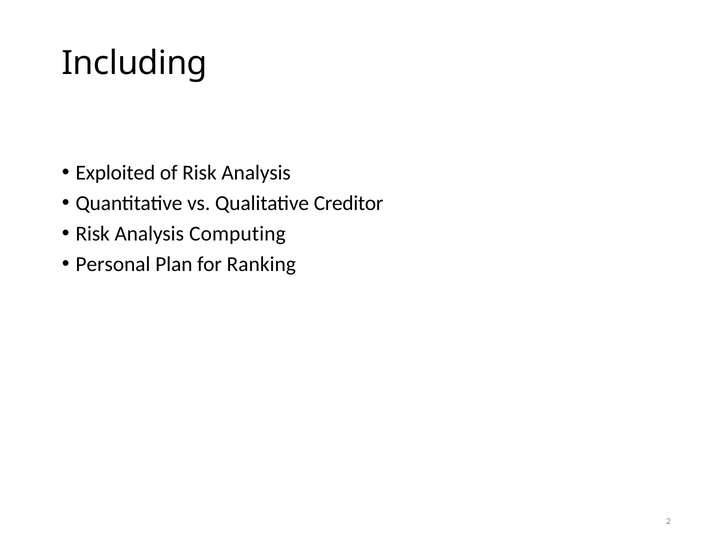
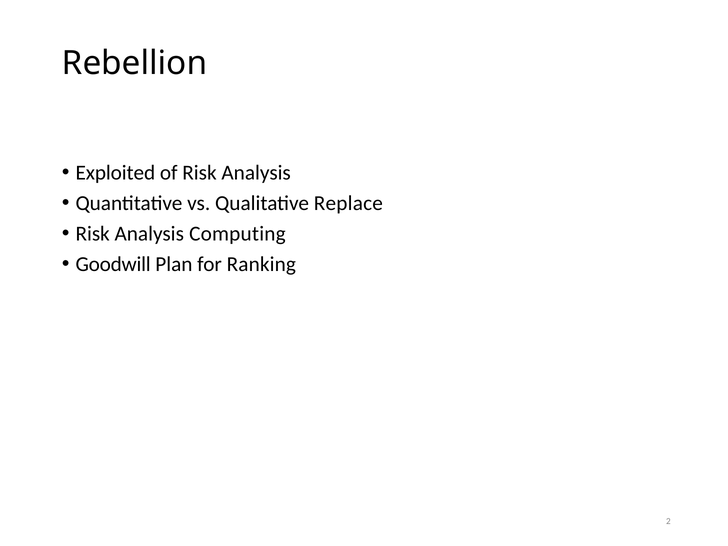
Including: Including -> Rebellion (135, 63)
Creditor: Creditor -> Replace (348, 203)
Personal: Personal -> Goodwill (113, 264)
